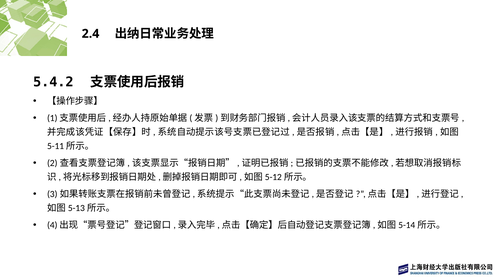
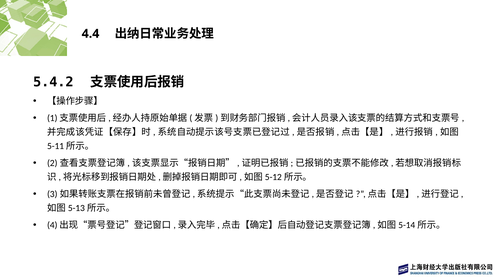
2.4: 2.4 -> 4.4 (91, 34)
